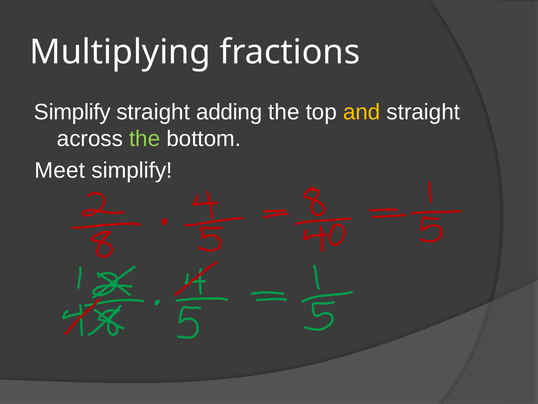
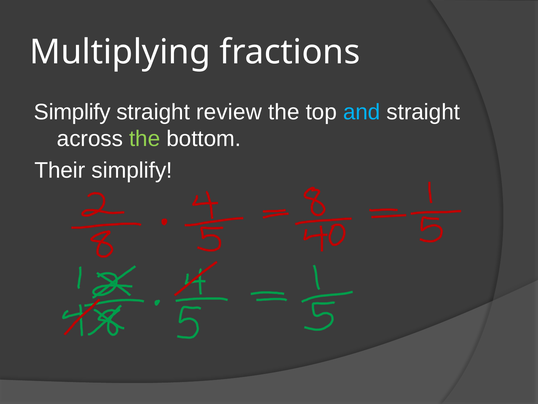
adding: adding -> review (229, 112)
and colour: yellow -> light blue (362, 112)
Meet: Meet -> Their (60, 170)
